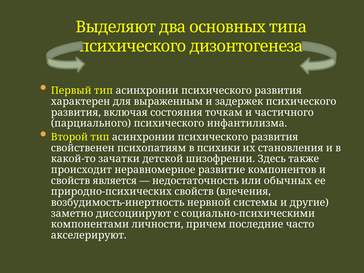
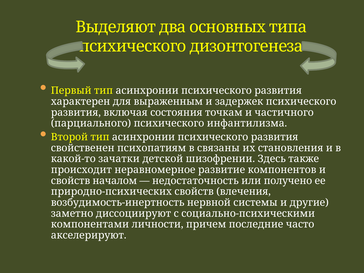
психики: психики -> связаны (218, 148)
является: является -> началом (115, 181)
обычных: обычных -> получено (288, 181)
